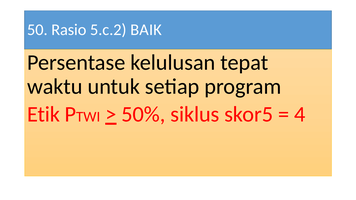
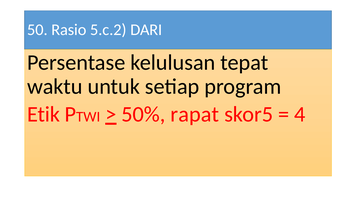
BAIK: BAIK -> DARI (146, 30)
siklus: siklus -> rapat (195, 114)
